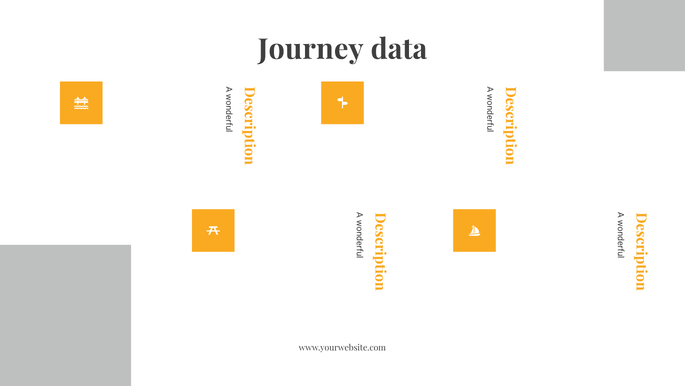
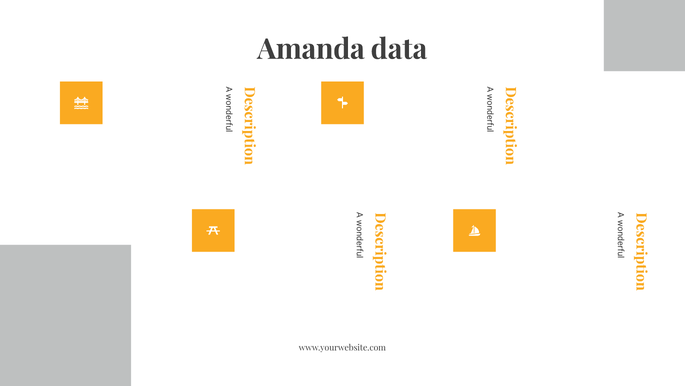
Journey: Journey -> Amanda (311, 49)
